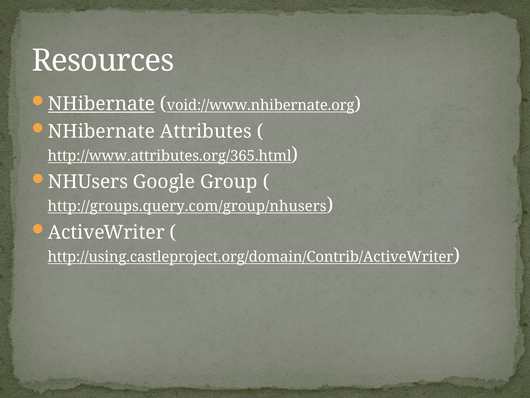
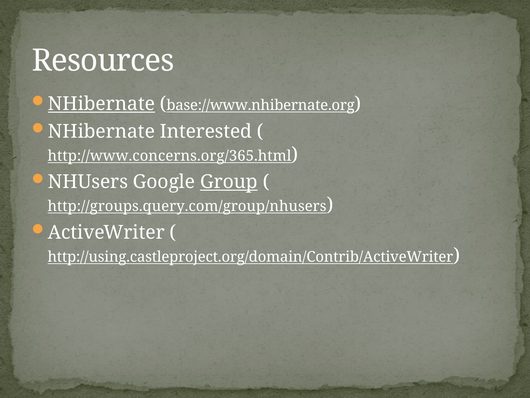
void://www.nhibernate.org: void://www.nhibernate.org -> base://www.nhibernate.org (261, 105)
Attributes: Attributes -> Interested (206, 131)
http://www.attributes.org/365.html: http://www.attributes.org/365.html -> http://www.concerns.org/365.html (169, 156)
Group underline: none -> present (229, 182)
